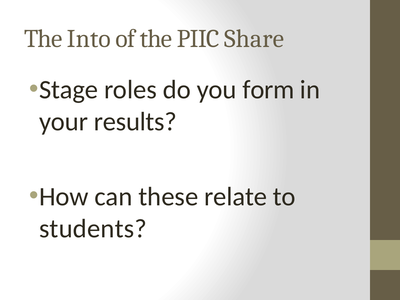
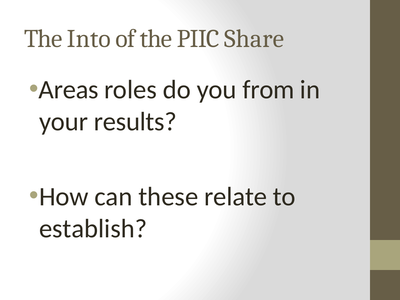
Stage: Stage -> Areas (69, 90)
form: form -> from (268, 90)
students: students -> establish (93, 229)
